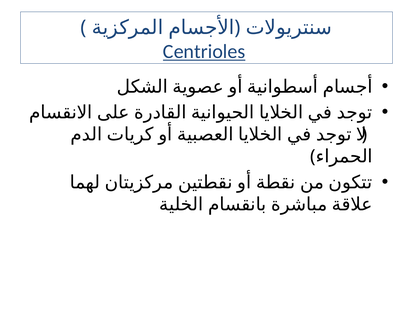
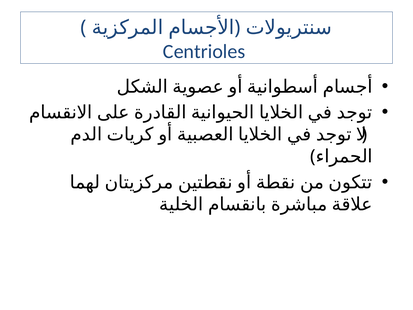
Centrioles underline: present -> none (204, 51)
